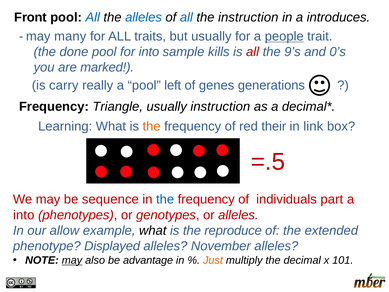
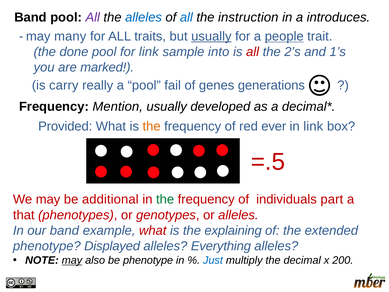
Front: Front -> Band (30, 17)
All colour: blue -> purple (93, 17)
usually underline: none -> present (211, 36)
for into: into -> link (149, 52)
kills: kills -> into (219, 52)
9’s: 9’s -> 2’s (293, 52)
0’s: 0’s -> 1’s (338, 52)
left: left -> fail (173, 85)
Triangle: Triangle -> Mention (118, 106)
usually instruction: instruction -> developed (220, 106)
Learning: Learning -> Provided (65, 126)
their: their -> ever (274, 126)
sequence: sequence -> additional (110, 199)
the colour: blue -> green (165, 199)
into: into -> that (24, 215)
our allow: allow -> band (64, 230)
what colour: black -> red (153, 230)
reproduce: reproduce -> explaining (233, 230)
November: November -> Everything (221, 246)
be advantage: advantage -> phenotype (148, 260)
Just colour: orange -> blue (213, 260)
101: 101 -> 200 (343, 260)
